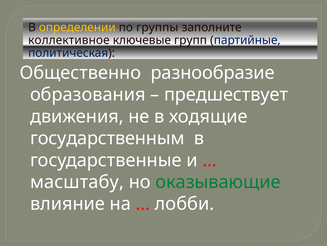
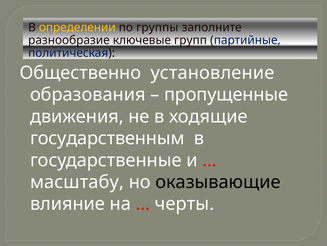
коллективное: коллективное -> разнообразие (69, 40)
разнообразие: разнообразие -> установление (212, 73)
предшествует: предшествует -> пропущенные (226, 94)
оказывающие colour: green -> black (218, 182)
лобби: лобби -> черты (184, 203)
